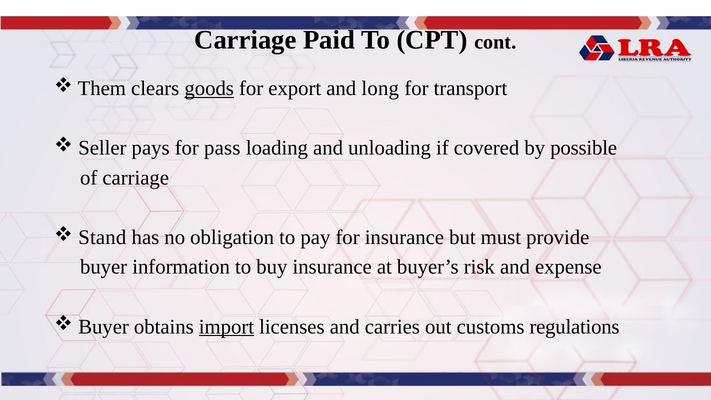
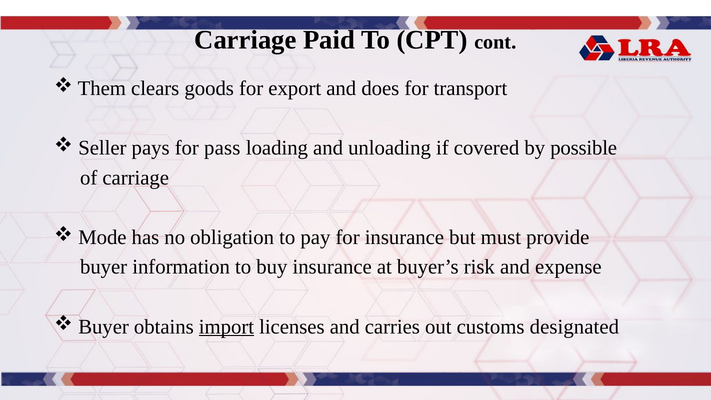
goods underline: present -> none (209, 89)
long: long -> does (380, 89)
Stand: Stand -> Mode (102, 237)
regulations: regulations -> designated (574, 327)
